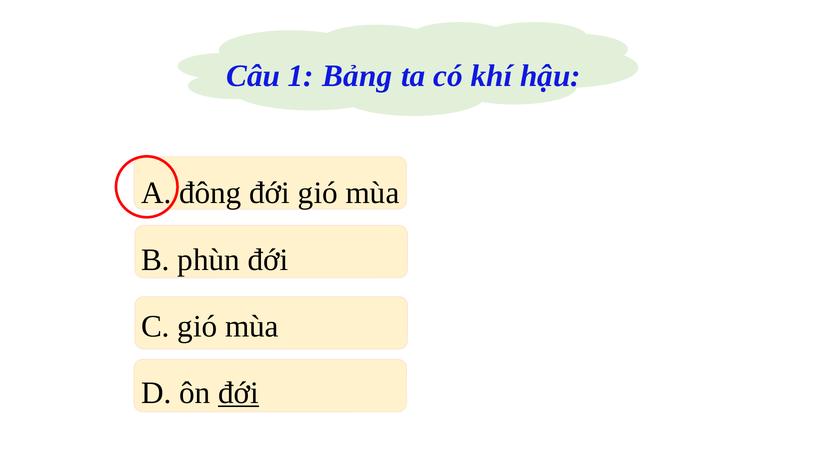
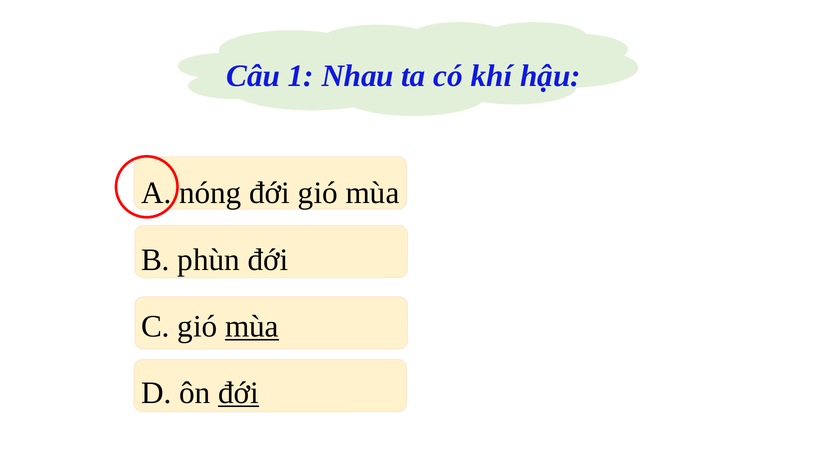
Bảng: Bảng -> Nhau (358, 76)
đông: đông -> nóng (210, 193)
mùa underline: none -> present (252, 327)
